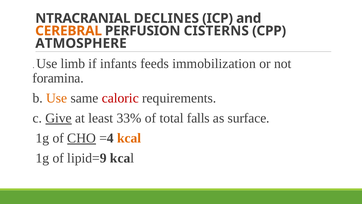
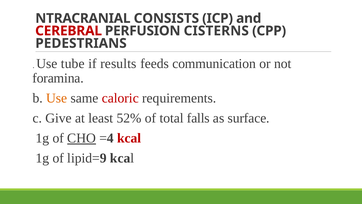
DECLINES: DECLINES -> CONSISTS (166, 18)
CEREBRAL colour: orange -> red (69, 31)
ATMOSPHERE: ATMOSPHERE -> PEDESTRIANS (81, 43)
limb: limb -> tube (73, 63)
infants: infants -> results (118, 63)
immobilization: immobilization -> communication (214, 63)
Give underline: present -> none (59, 118)
33%: 33% -> 52% (129, 118)
kcal colour: orange -> red (129, 138)
